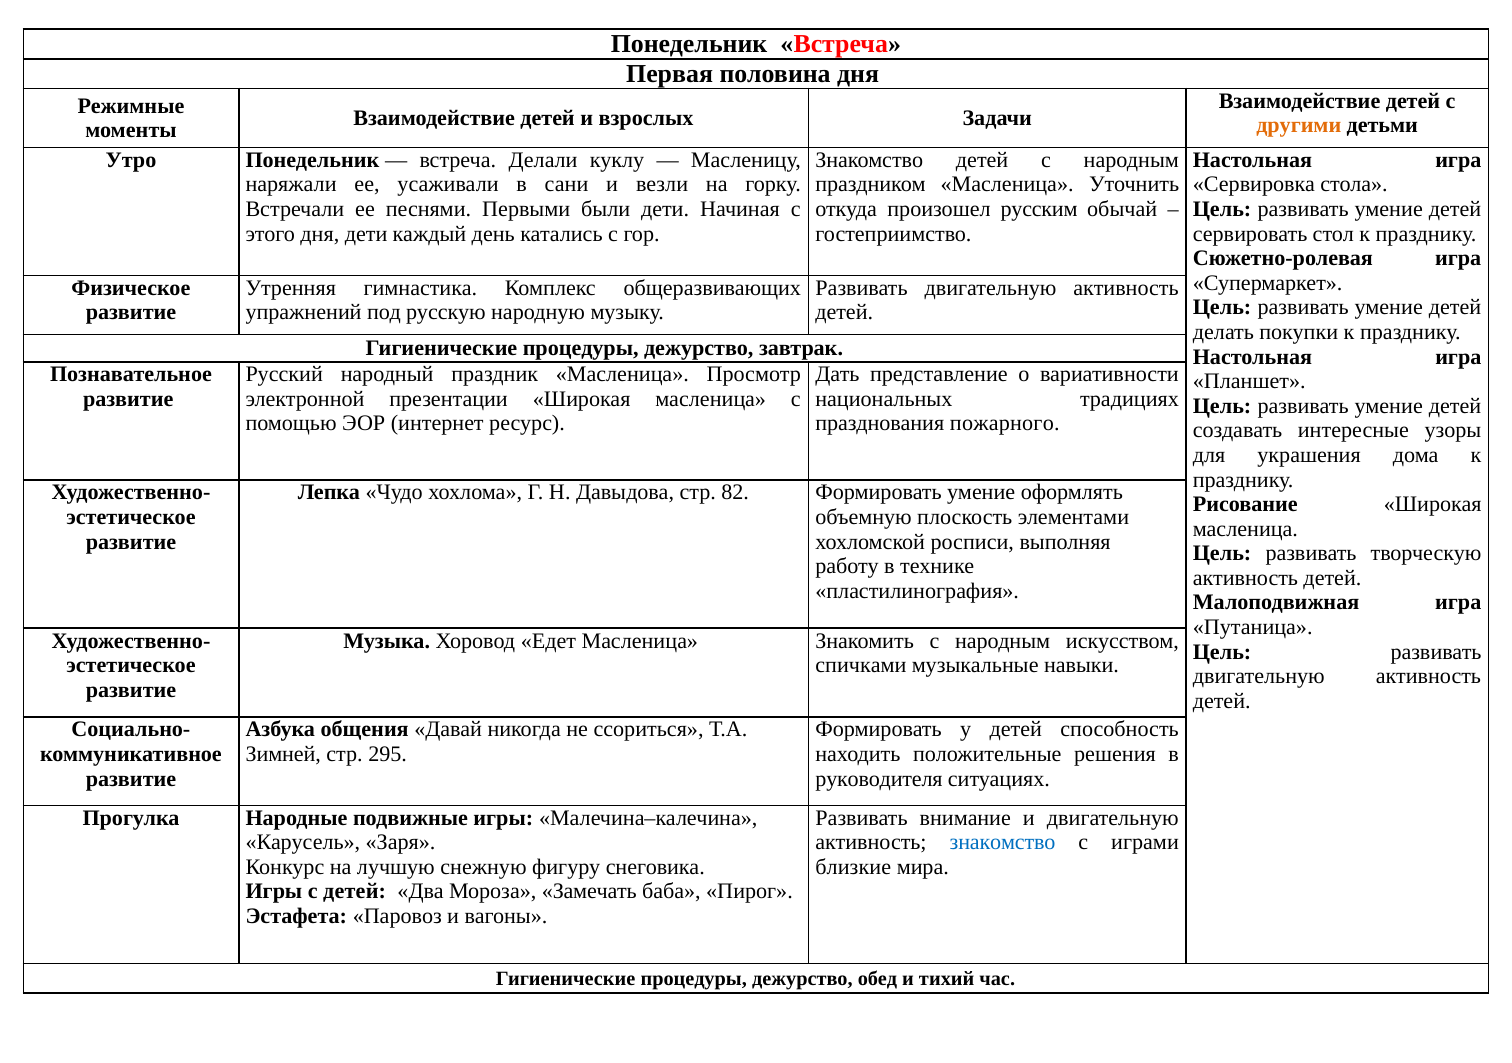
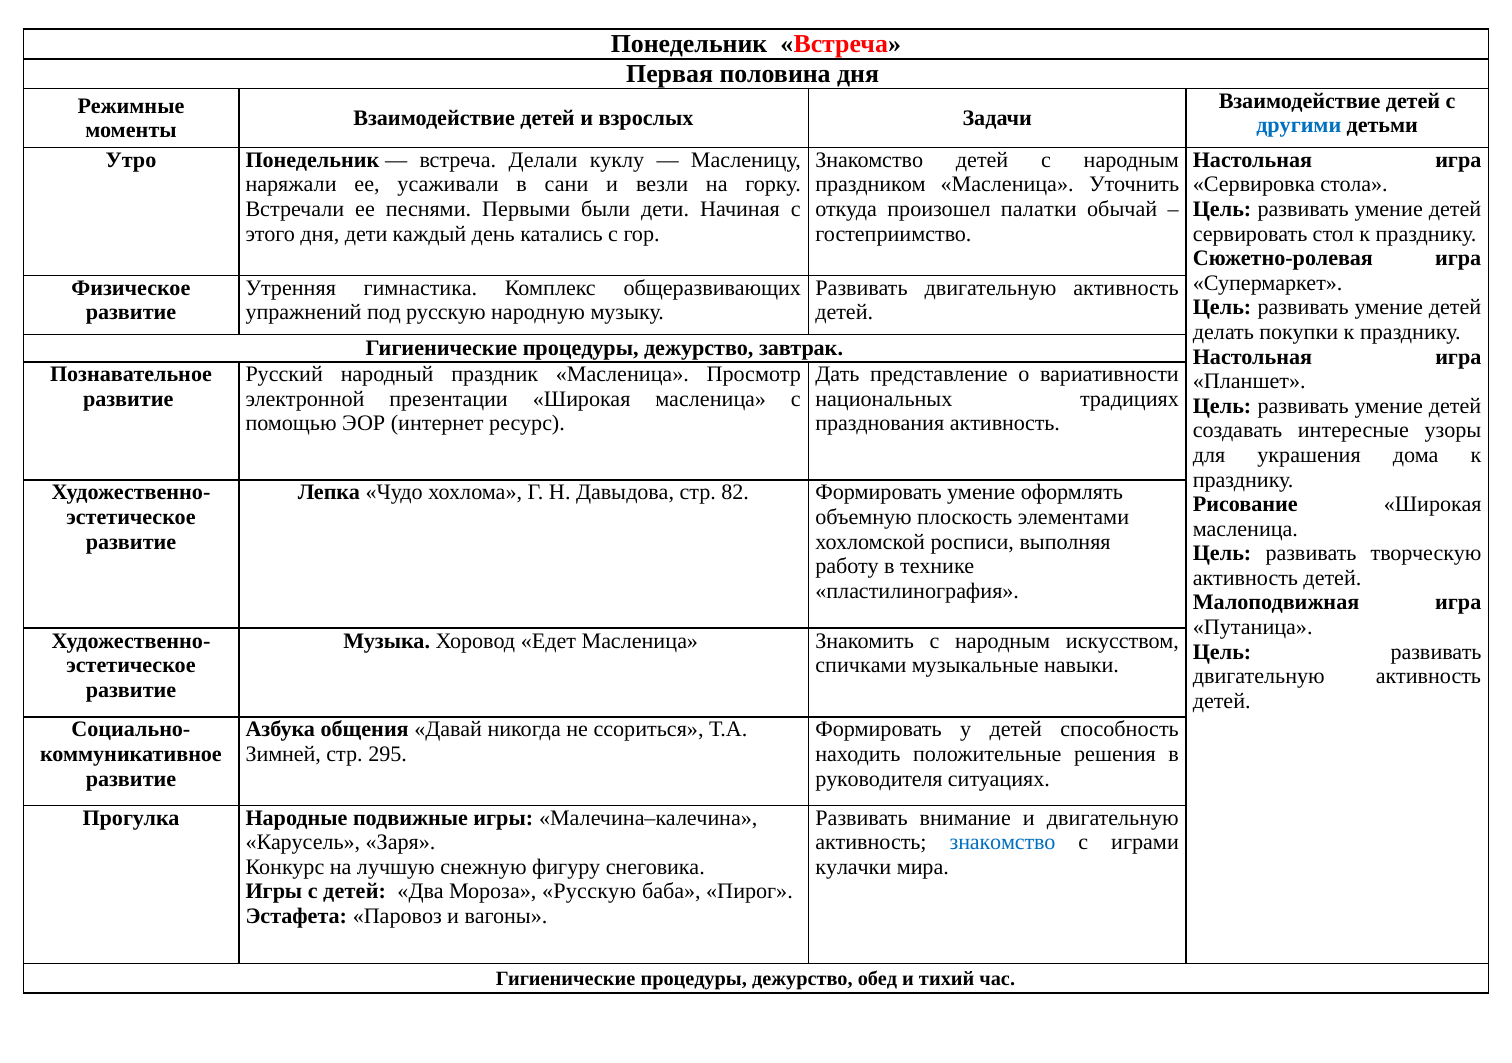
другими colour: orange -> blue (1299, 125)
русским: русским -> палатки (1039, 209)
празднования пожарного: пожарного -> активность (1005, 423)
близкие: близкие -> кулачки (853, 867)
Мороза Замечать: Замечать -> Русскую (589, 892)
